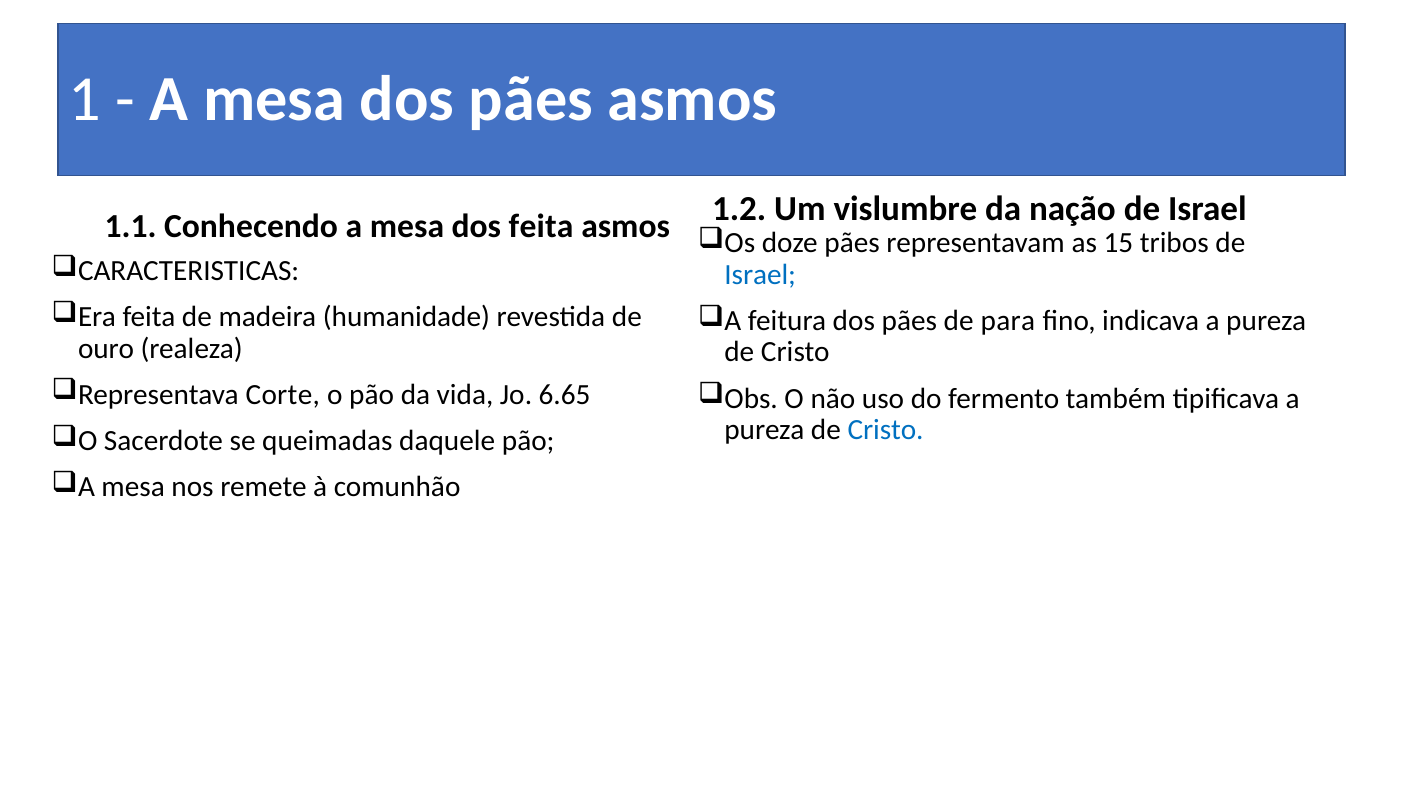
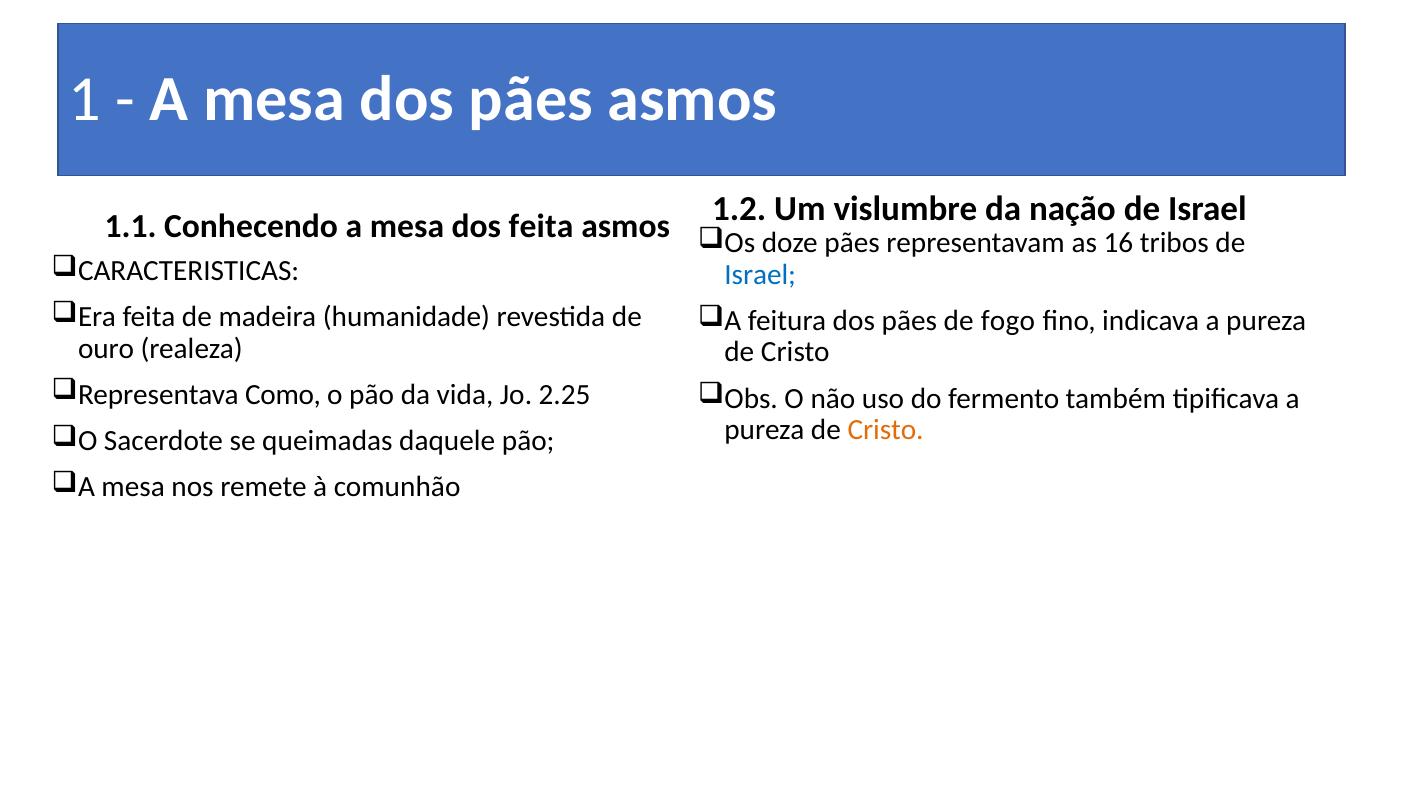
15: 15 -> 16 (1118, 243)
para: para -> fogo (1008, 321)
Corte: Corte -> Como (283, 395)
6.65: 6.65 -> 2.25 (565, 395)
Cristo colour: blue -> orange (886, 430)
